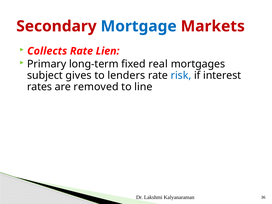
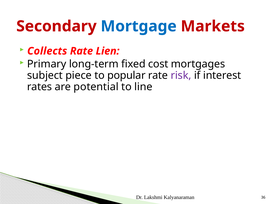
real: real -> cost (158, 64)
gives: gives -> piece (79, 75)
lenders: lenders -> popular (126, 75)
risk colour: blue -> purple (181, 75)
removed: removed -> potential (96, 87)
